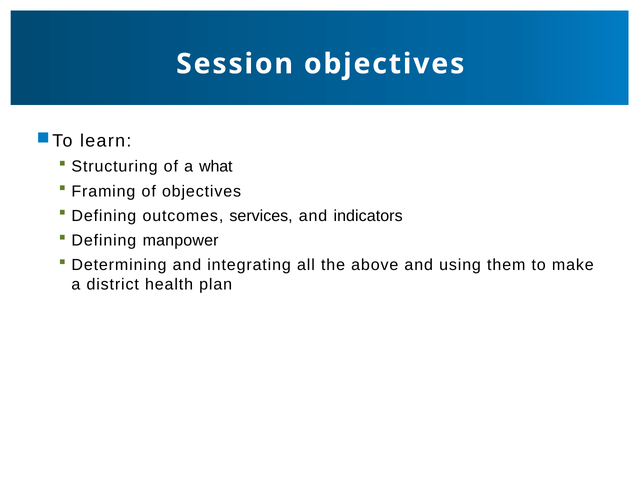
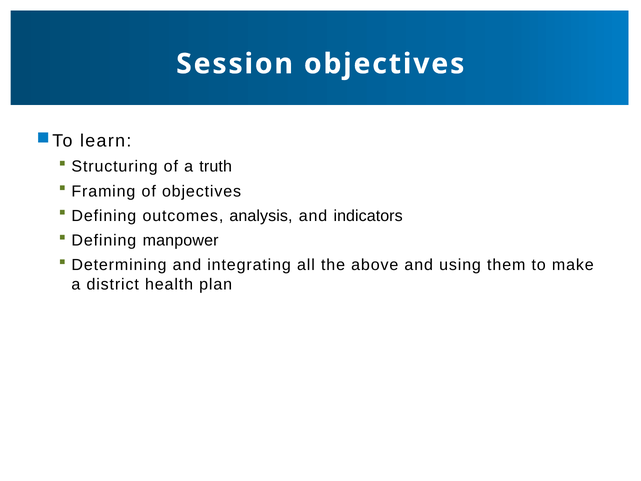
what: what -> truth (216, 167)
services: services -> analysis (261, 216)
